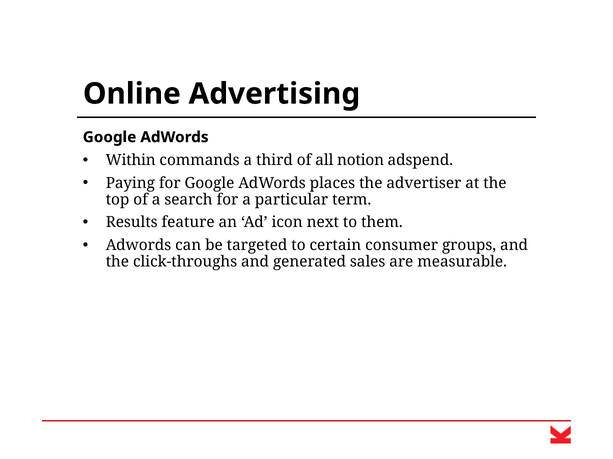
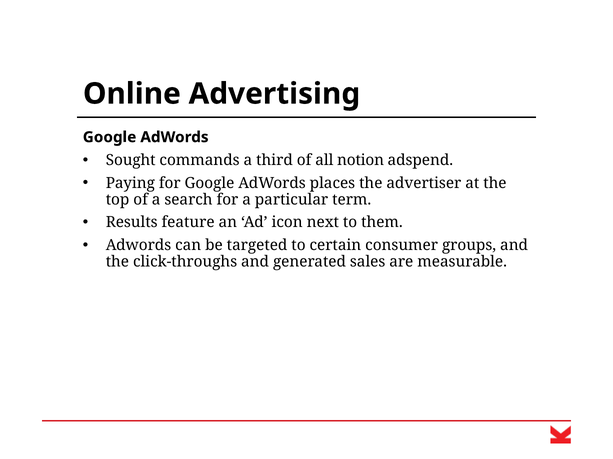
Within: Within -> Sought (131, 160)
